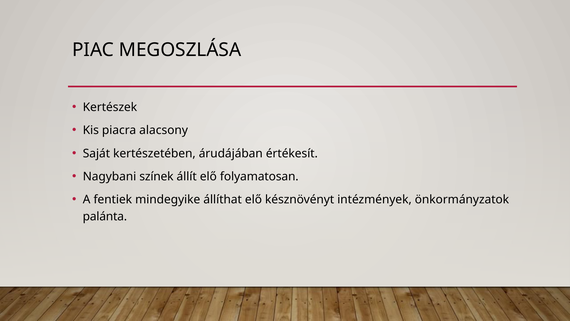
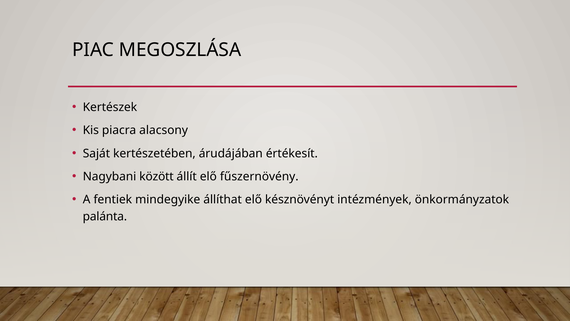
színek: színek -> között (156, 176)
folyamatosan: folyamatosan -> fűszernövény (259, 176)
